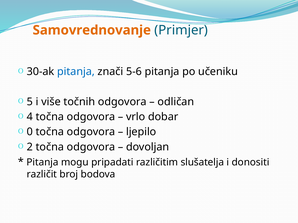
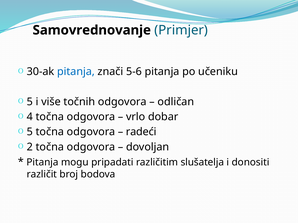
Samovrednovanje colour: orange -> black (92, 30)
0: 0 -> 5 (30, 132)
ljepilo: ljepilo -> radeći (141, 132)
